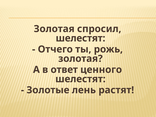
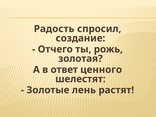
Золотая: Золотая -> Радость (54, 29)
шелестят: шелестят -> создание (80, 38)
